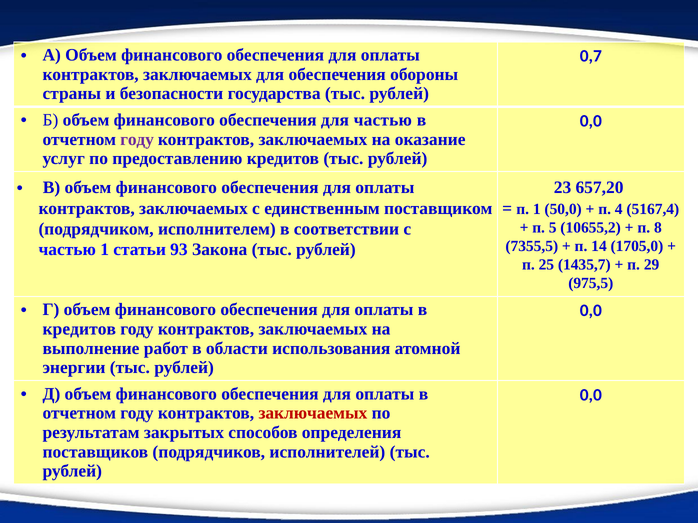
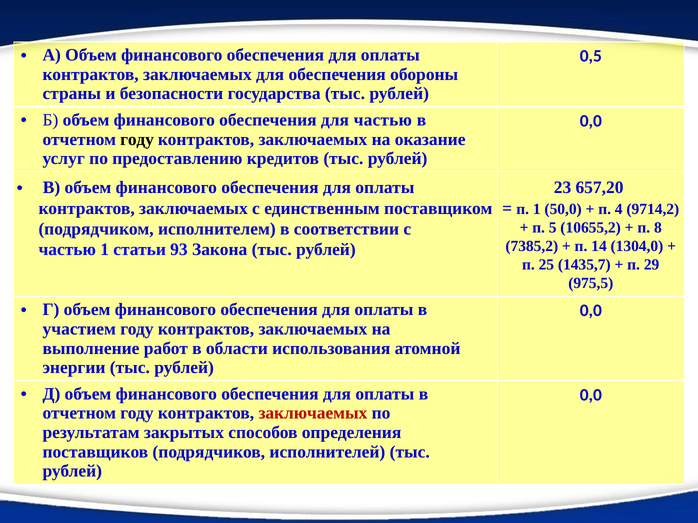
0,7: 0,7 -> 0,5 (591, 56)
году colour: purple -> black (137, 139)
5167,4: 5167,4 -> 9714,2 (653, 209)
7355,5: 7355,5 -> 7385,2 (532, 246)
1705,0: 1705,0 -> 1304,0 (637, 246)
кредитов: кредитов -> участием (79, 329)
